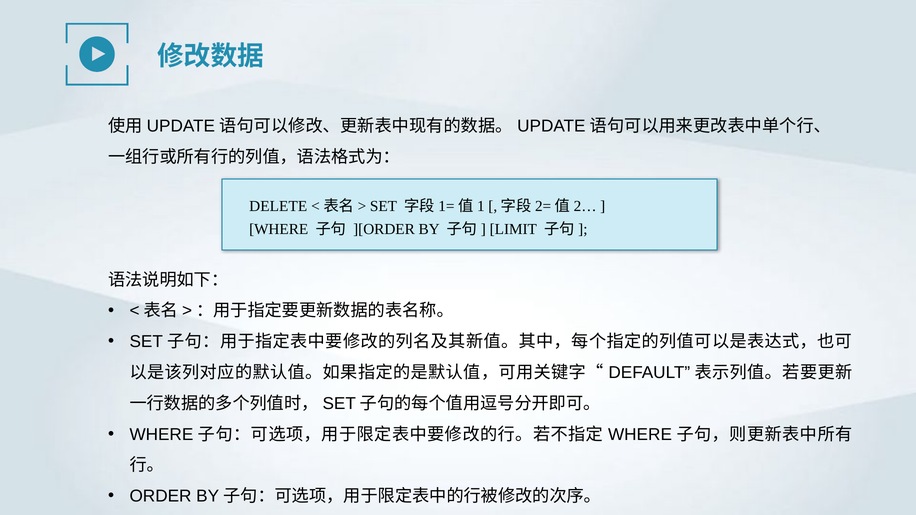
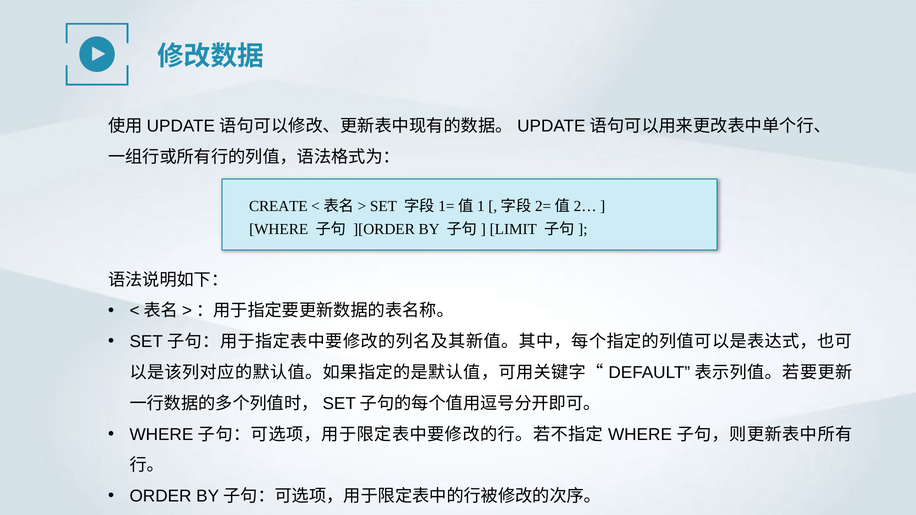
DELETE: DELETE -> CREATE (278, 206)
